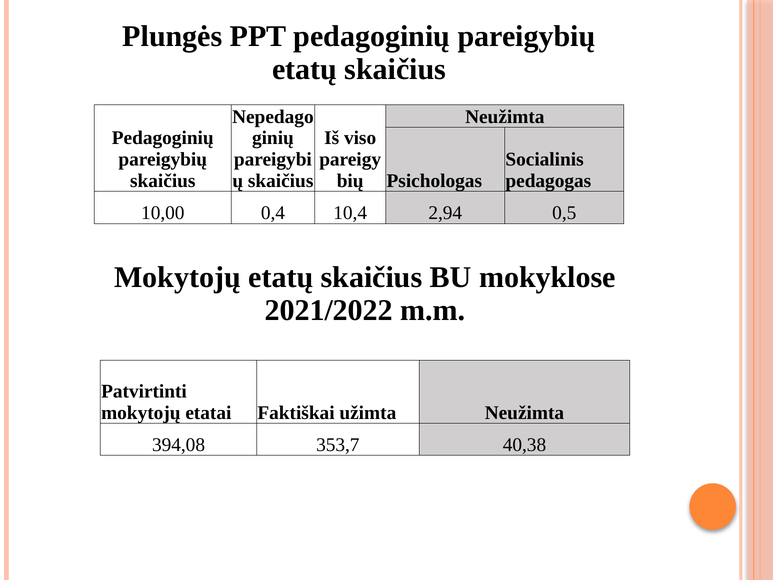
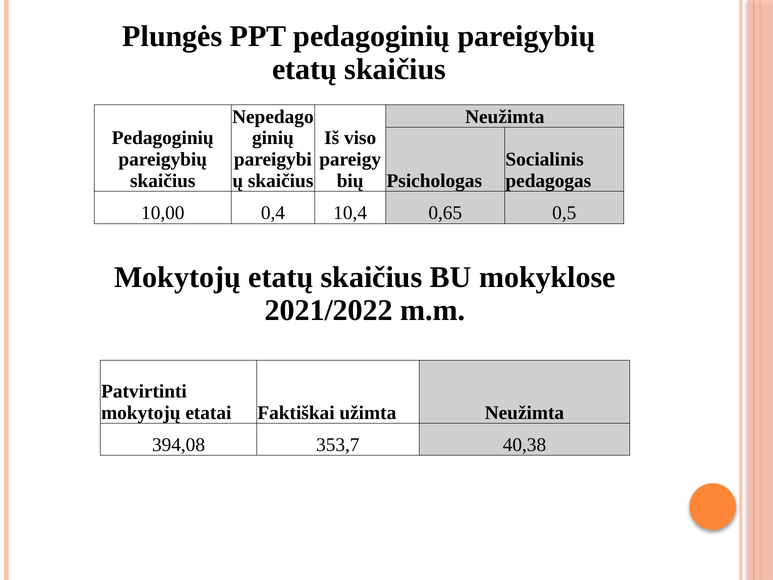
2,94: 2,94 -> 0,65 (445, 213)
